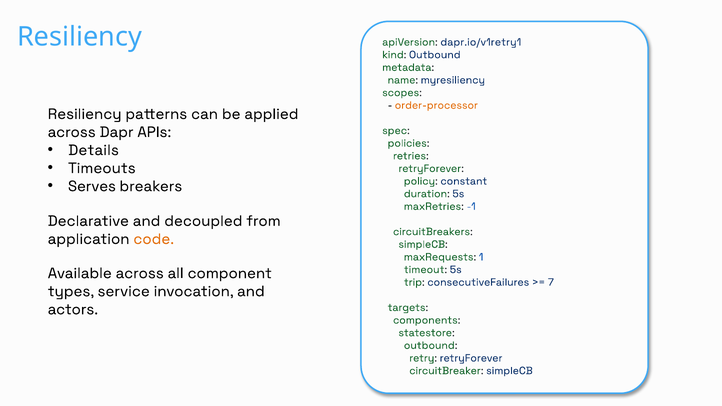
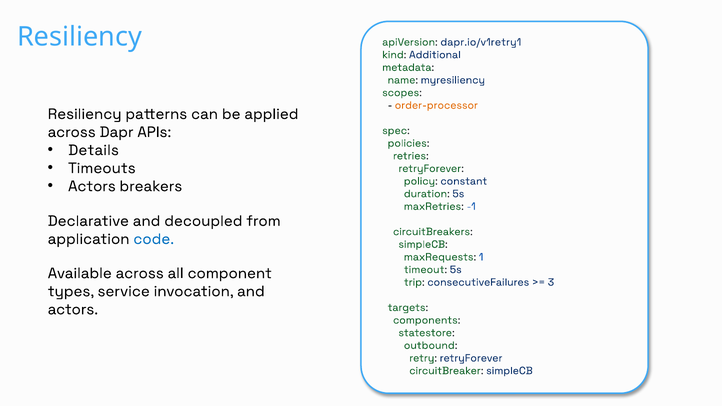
kind Outbound: Outbound -> Additional (435, 55)
Serves: Serves -> Actors (92, 186)
code colour: orange -> blue (154, 239)
7: 7 -> 3 (551, 282)
